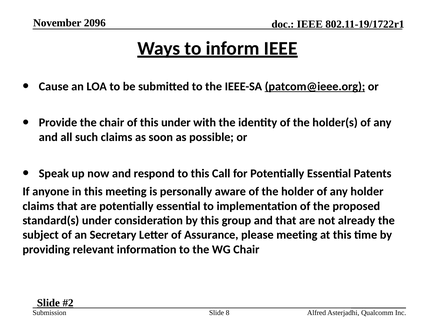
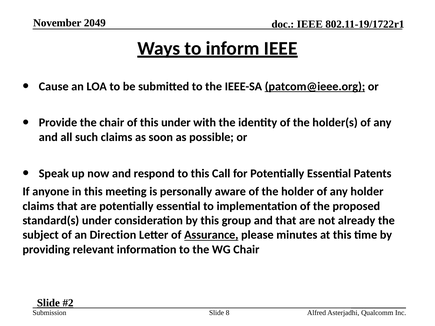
2096: 2096 -> 2049 (95, 23)
Secretary: Secretary -> Direction (113, 235)
Assurance underline: none -> present (211, 235)
please meeting: meeting -> minutes (297, 235)
